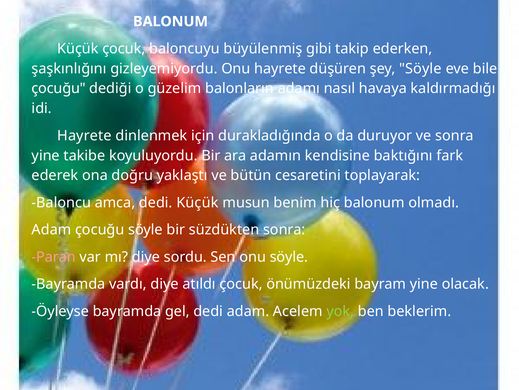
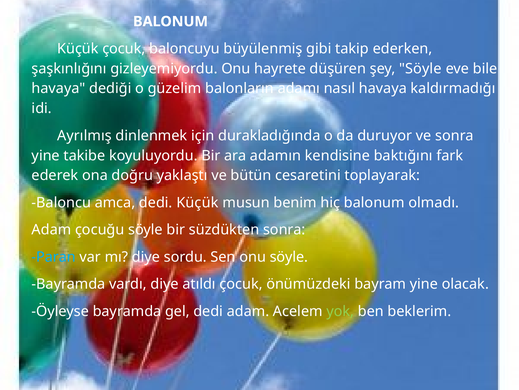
çocuğu: çocuğu -> havaya (59, 88)
Hayrete: Hayrete -> Ayrılmış (84, 135)
Paran colour: pink -> light blue (54, 257)
